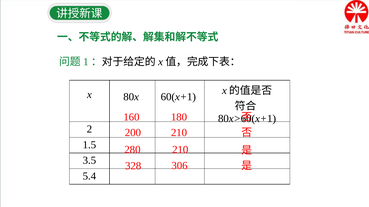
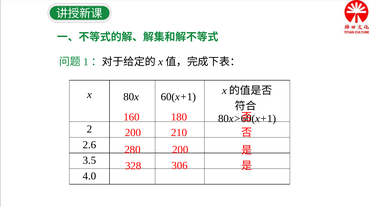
1.5: 1.5 -> 2.6 (89, 145)
280 210: 210 -> 200 (180, 150)
5.4: 5.4 -> 4.0 (89, 177)
